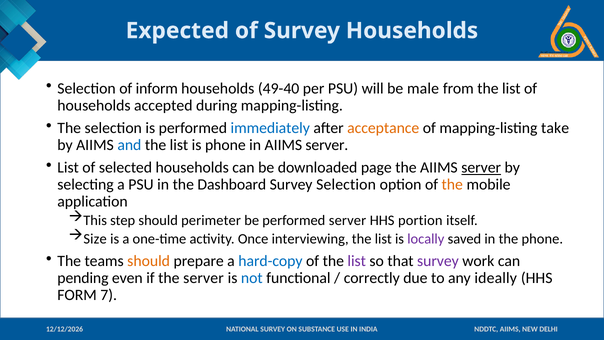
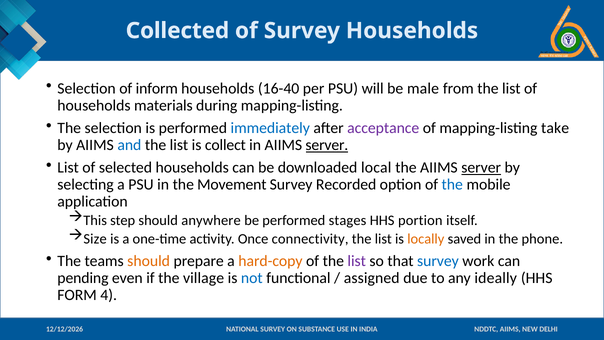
Expected: Expected -> Collected (177, 31)
49-40: 49-40 -> 16-40 (279, 88)
accepted: accepted -> materials (163, 105)
acceptance colour: orange -> purple (383, 128)
is phone: phone -> collect (225, 145)
server underline: none -> present (327, 145)
page: page -> local (376, 168)
Dashboard: Dashboard -> Movement (232, 185)
Survey Selection: Selection -> Recorded (346, 185)
the colour: orange -> blue (452, 185)
perimeter: perimeter -> anywhere (211, 220)
performed server: server -> stages (348, 220)
interviewing: interviewing -> connectivity (310, 239)
locally colour: purple -> orange (426, 239)
hard-copy colour: blue -> orange (270, 261)
survey colour: purple -> blue (438, 261)
the server: server -> village (204, 278)
correctly: correctly -> assigned (372, 278)
7: 7 -> 4 (109, 295)
